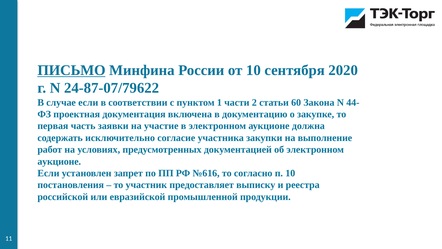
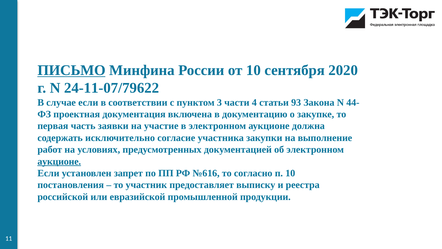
24-87-07/79622: 24-87-07/79622 -> 24-11-07/79622 (112, 88)
1: 1 -> 3 (219, 102)
2: 2 -> 4 (254, 102)
60: 60 -> 93 (296, 102)
аукционе underline: none -> present (59, 161)
